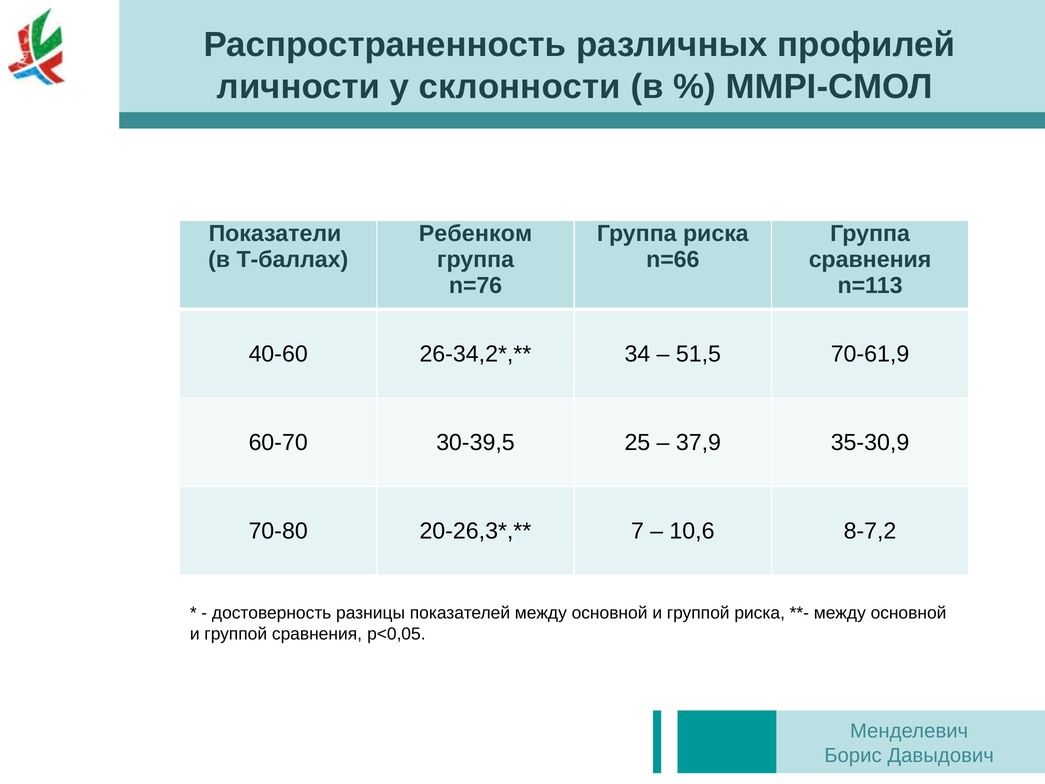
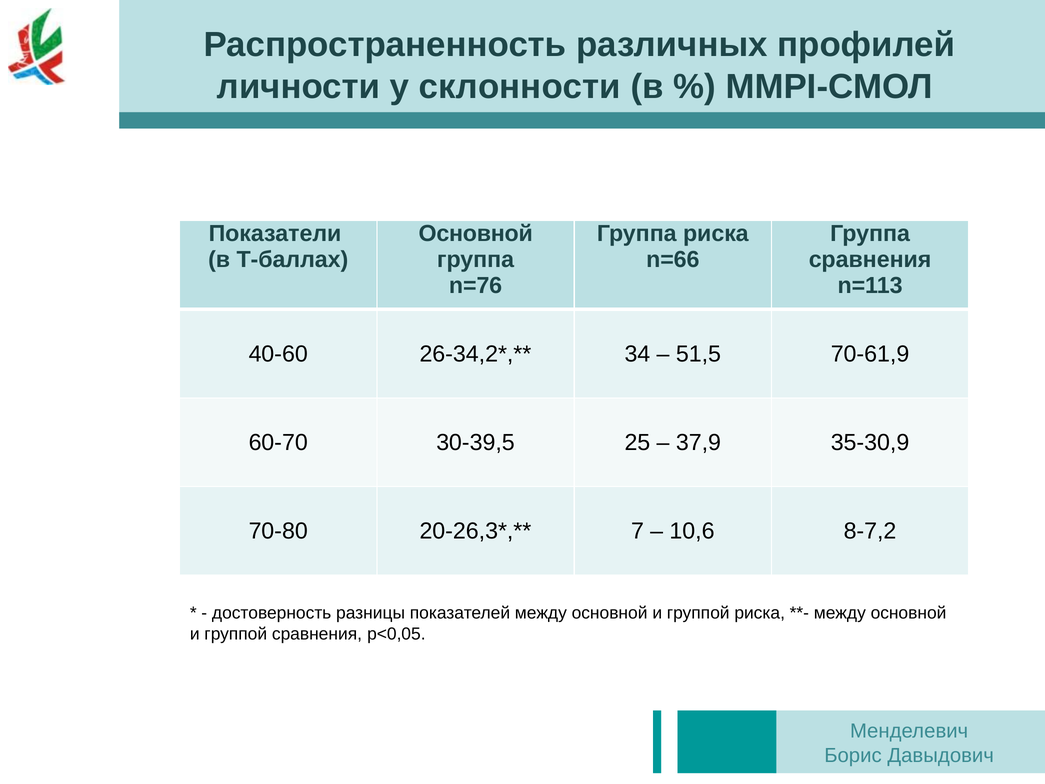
Ребенком: Ребенком -> Основной (476, 234)
